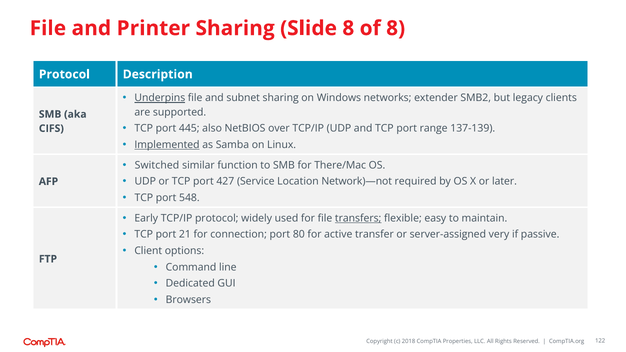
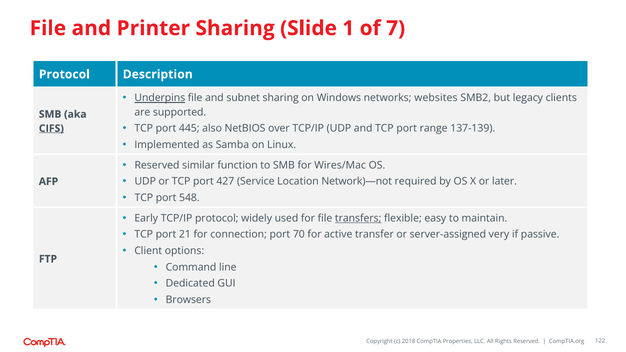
Slide 8: 8 -> 1 (348, 28)
of 8: 8 -> 7 (396, 28)
extender: extender -> websites (436, 98)
CIFS underline: none -> present (51, 128)
Implemented underline: present -> none (167, 145)
Switched: Switched -> Reserved (157, 165)
There/Mac: There/Mac -> Wires/Mac (340, 165)
80: 80 -> 70 (299, 235)
